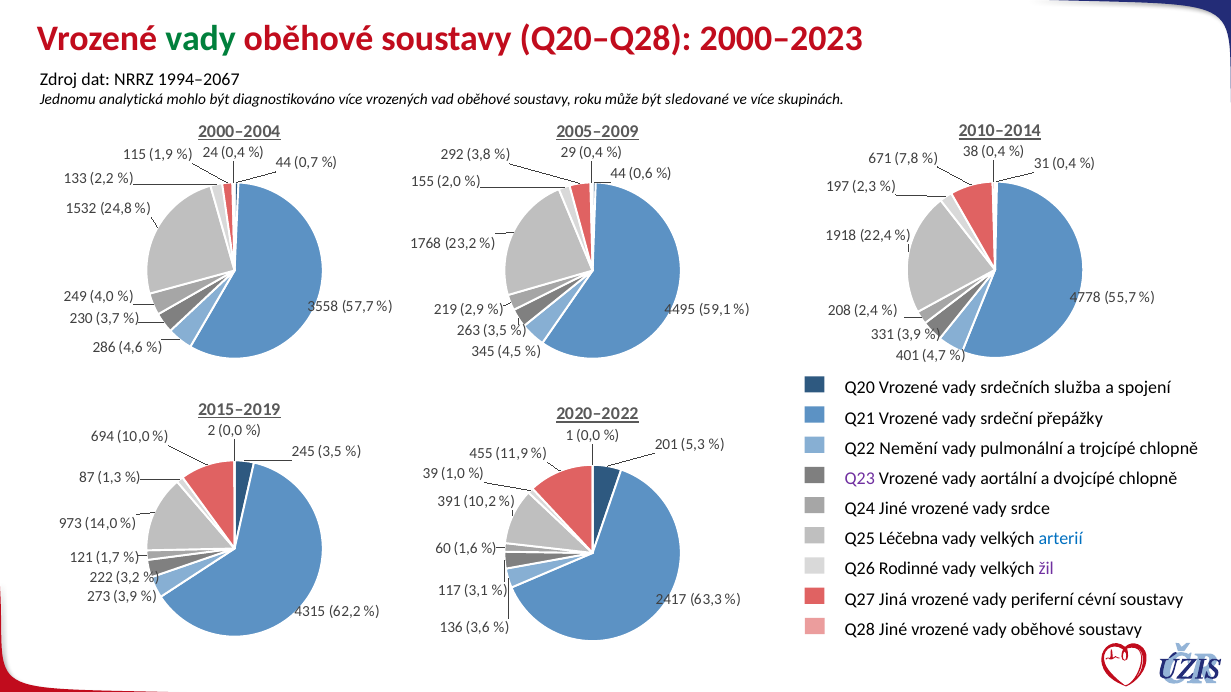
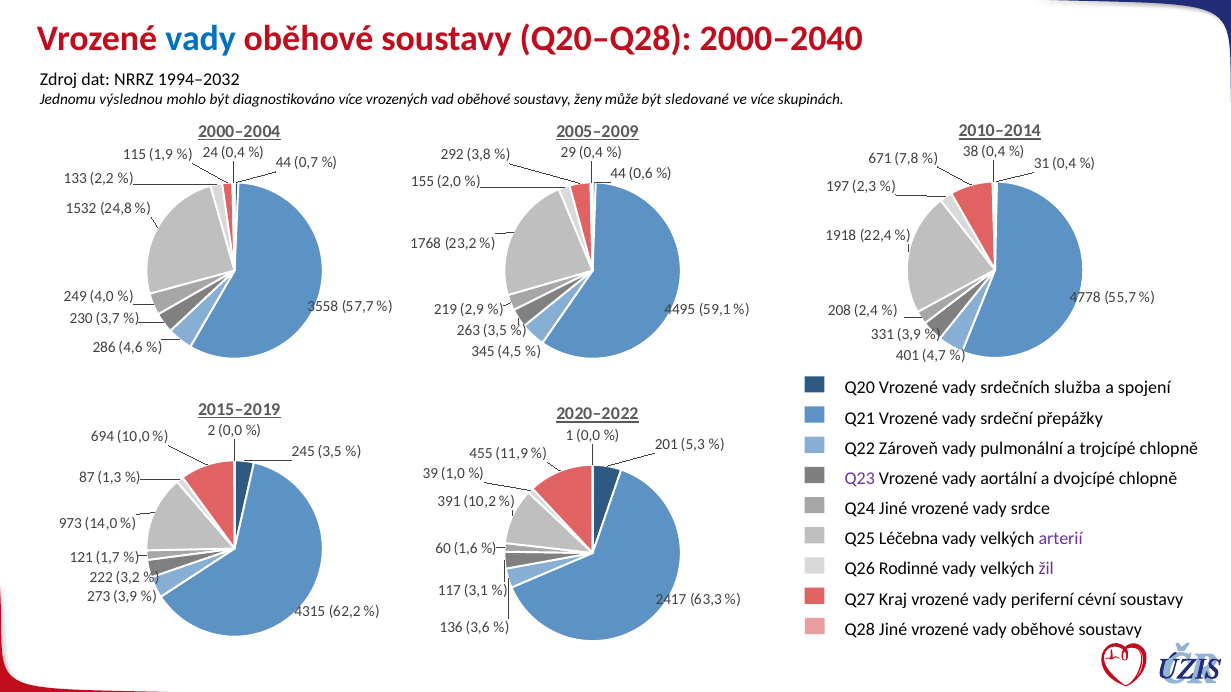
vady colour: green -> blue (201, 39)
2000–2023: 2000–2023 -> 2000–2040 (781, 39)
1994–2067: 1994–2067 -> 1994–2032 (199, 80)
analytická: analytická -> výslednou (131, 100)
roku: roku -> ženy (588, 100)
Nemění: Nemění -> Zároveň (908, 449)
arterií colour: blue -> purple (1061, 539)
Jiná: Jiná -> Kraj (893, 600)
